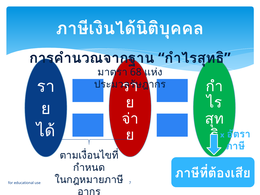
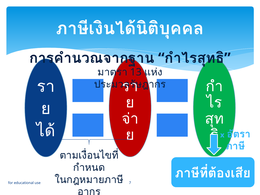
68: 68 -> 13 (136, 72)
